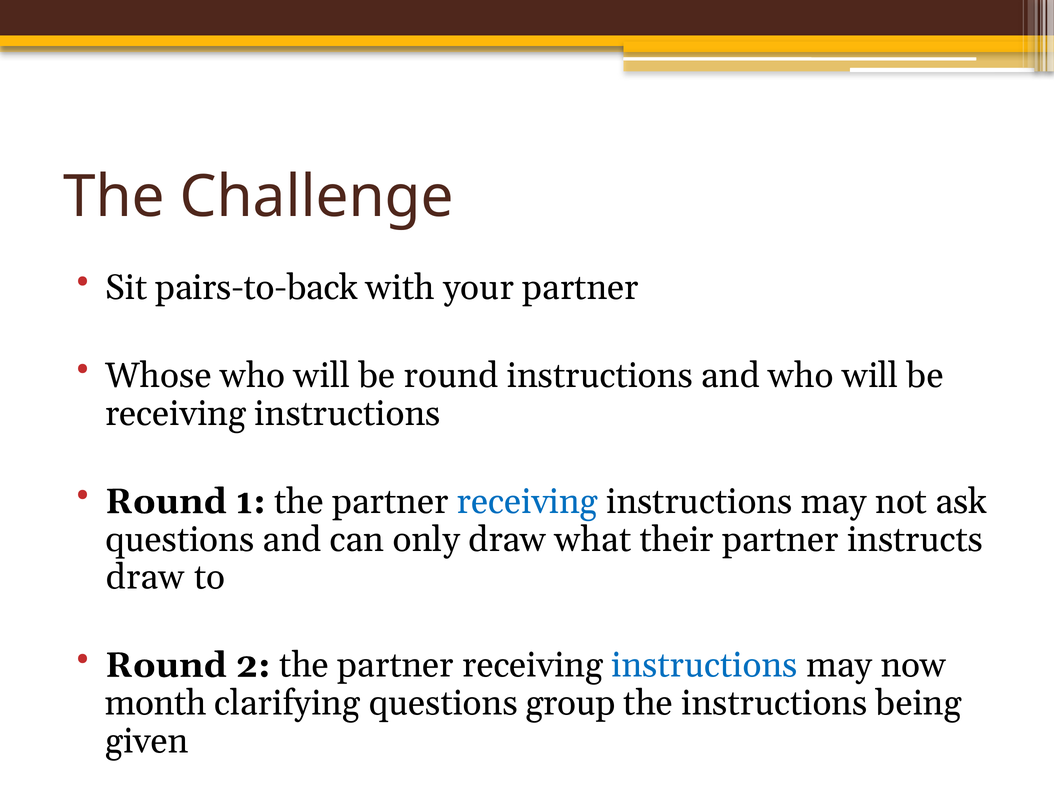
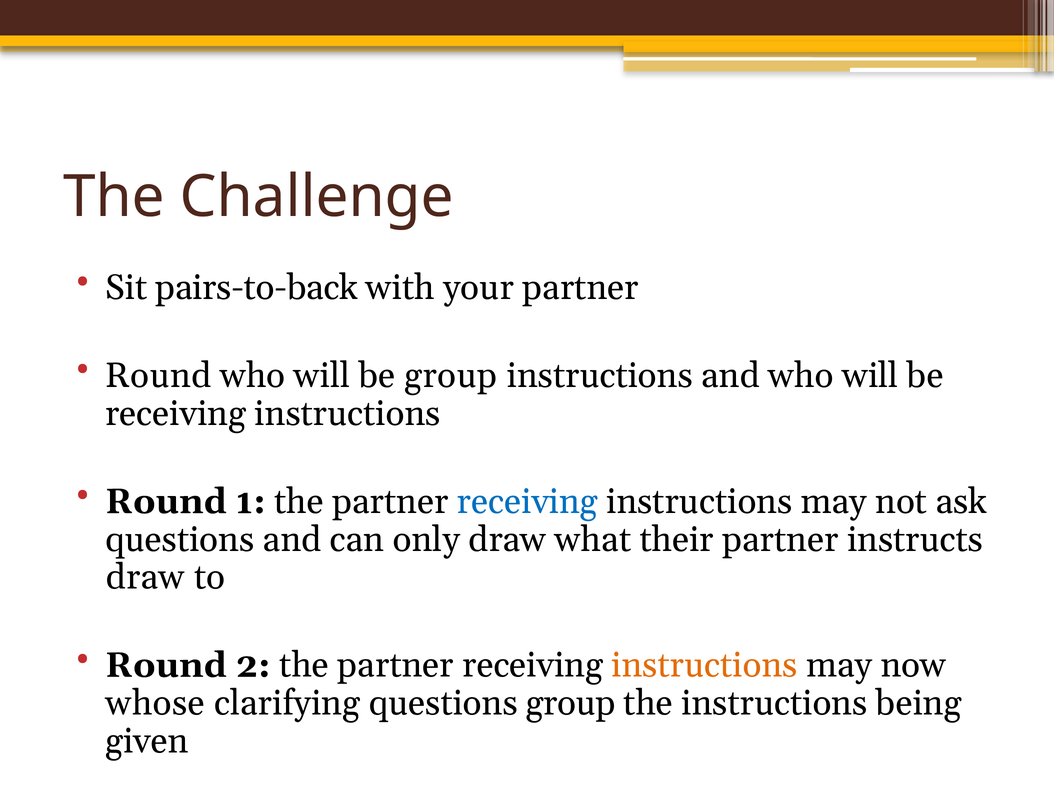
Whose: Whose -> Round (158, 376)
be round: round -> group (451, 376)
instructions colour: blue -> orange (705, 666)
month: month -> whose (155, 704)
